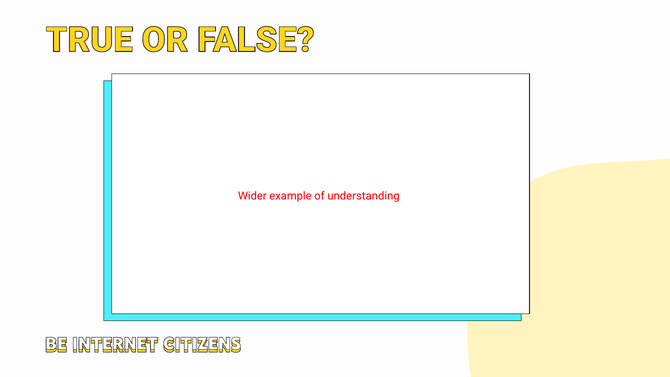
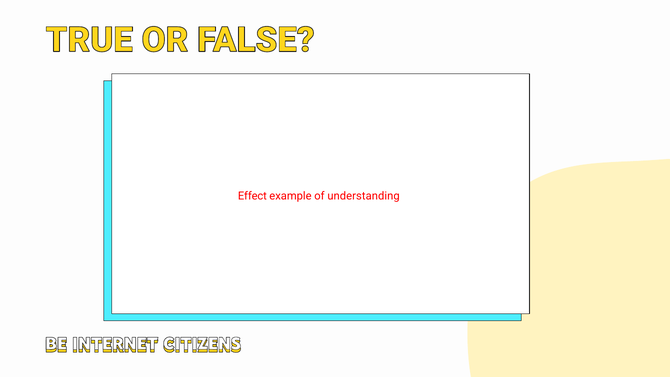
Wider: Wider -> Effect (252, 196)
